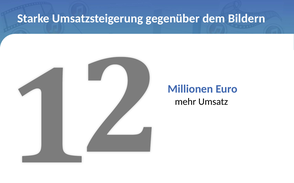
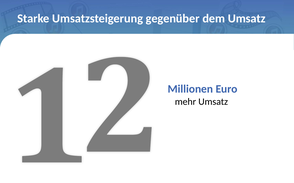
dem Bildern: Bildern -> Umsatz (247, 19)
